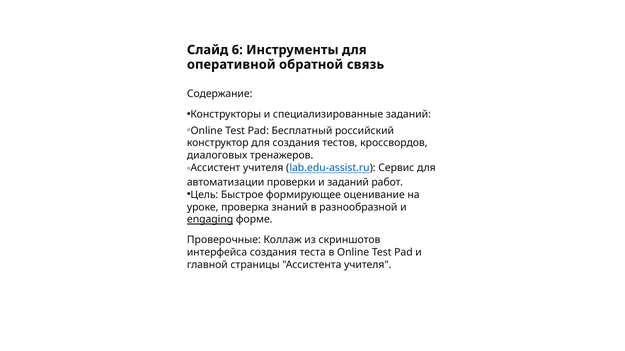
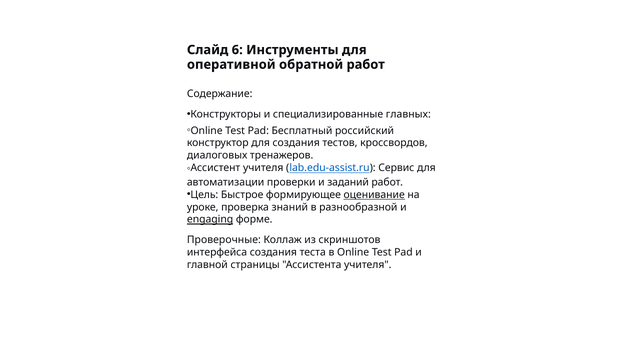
обратной связь: связь -> работ (366, 65)
специализированные заданий: заданий -> главных (408, 114)
оценивание underline: none -> present (374, 195)
